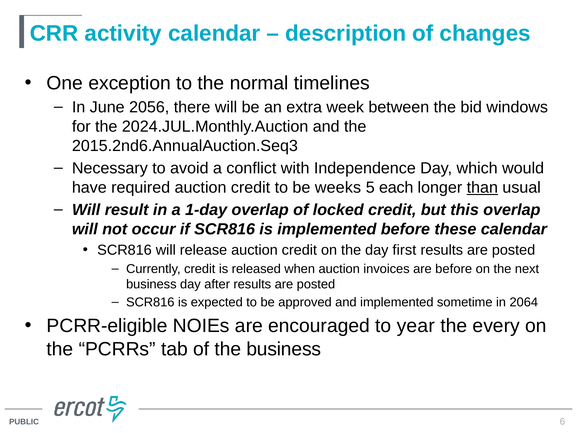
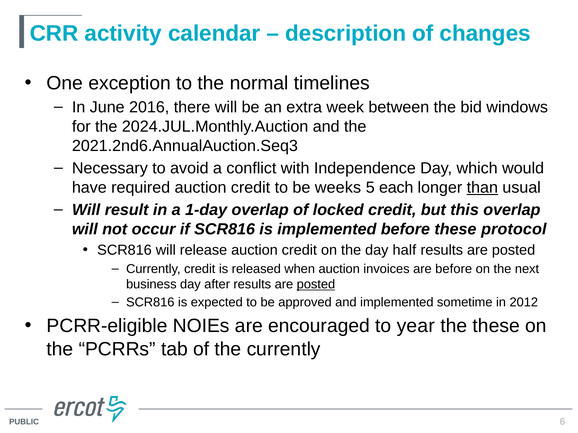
2056: 2056 -> 2016 (149, 107)
2015.2nd6.AnnualAuction.Seq3: 2015.2nd6.AnnualAuction.Seq3 -> 2021.2nd6.AnnualAuction.Seq3 (185, 146)
these calendar: calendar -> protocol (514, 229)
first: first -> half (404, 251)
posted underline: none -> present (316, 285)
2064: 2064 -> 2012 (524, 303)
the every: every -> these (496, 326)
the business: business -> currently (284, 349)
